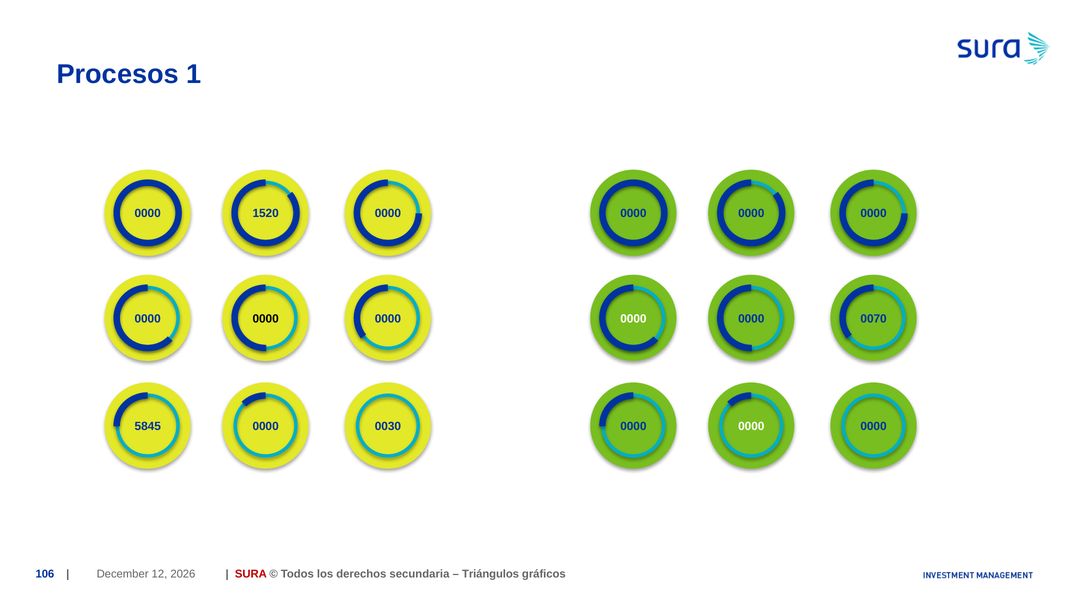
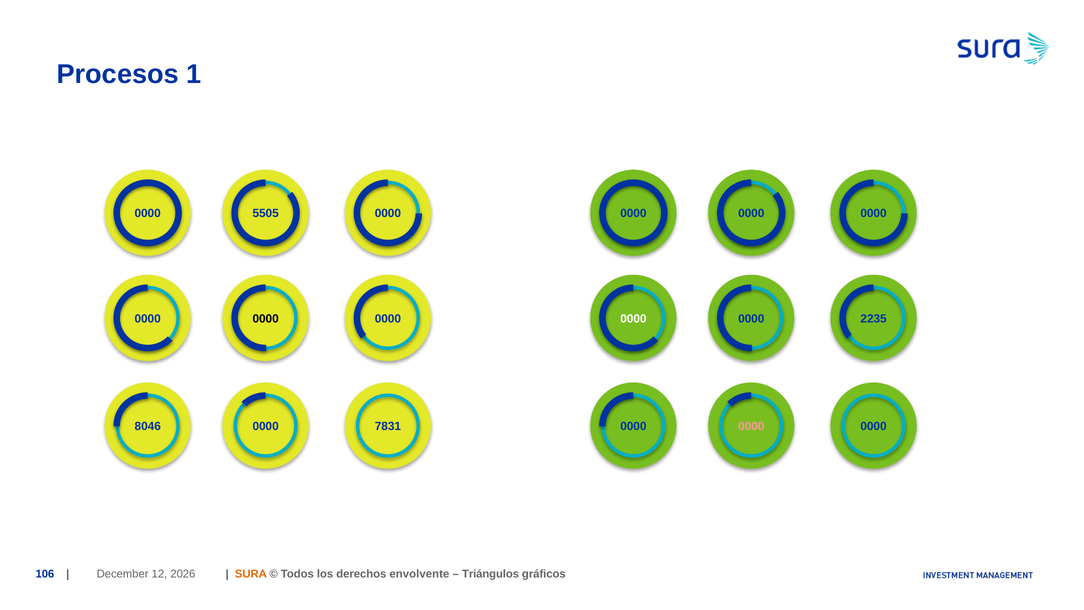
1520: 1520 -> 5505 (266, 214)
0070: 0070 -> 2235 (874, 319)
5845: 5845 -> 8046 (148, 426)
0030: 0030 -> 7831 (388, 426)
0000 colour: white -> pink (751, 426)
SURA colour: red -> orange (251, 574)
secundaria: secundaria -> envolvente (419, 574)
